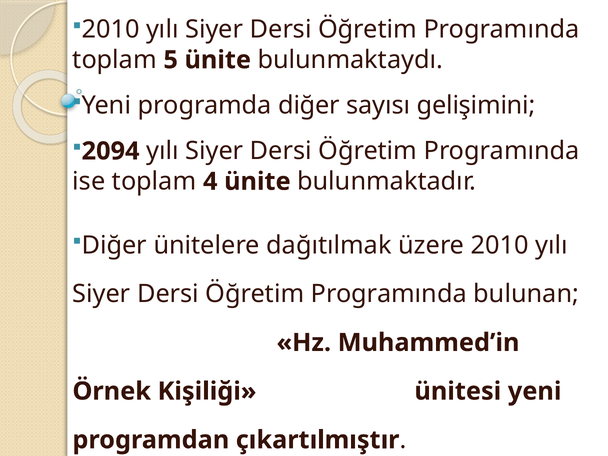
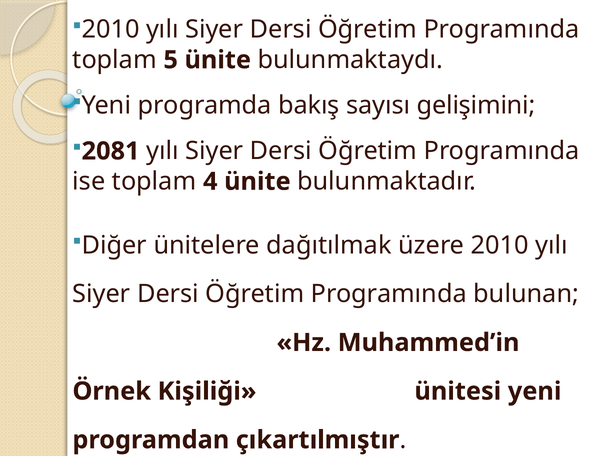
programda diğer: diğer -> bakış (309, 106)
2094: 2094 -> 2081 (111, 151)
